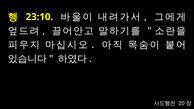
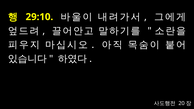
23:10: 23:10 -> 29:10 (39, 17)
